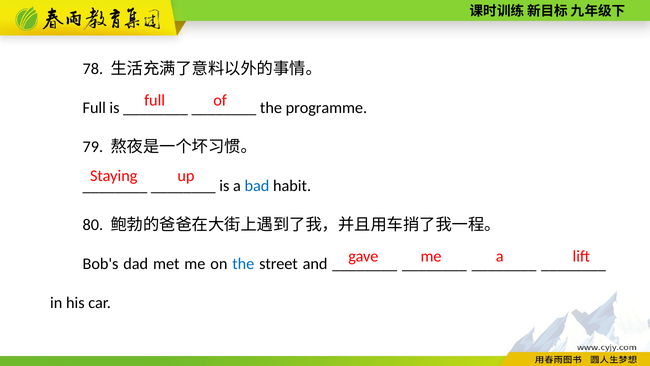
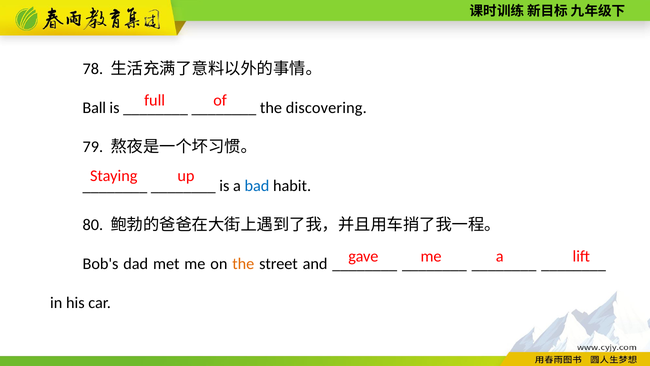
Full: Full -> Ball (94, 108)
programme: programme -> discovering (326, 108)
the colour: blue -> orange (243, 264)
